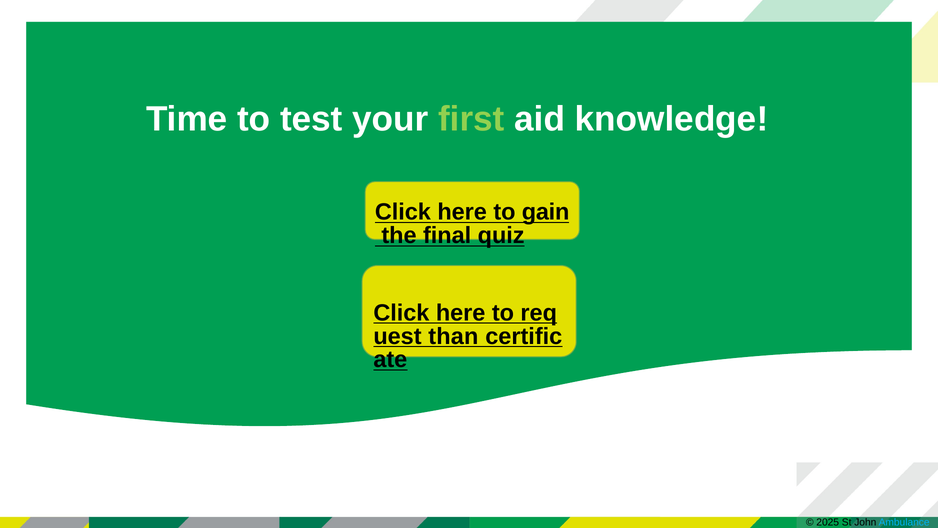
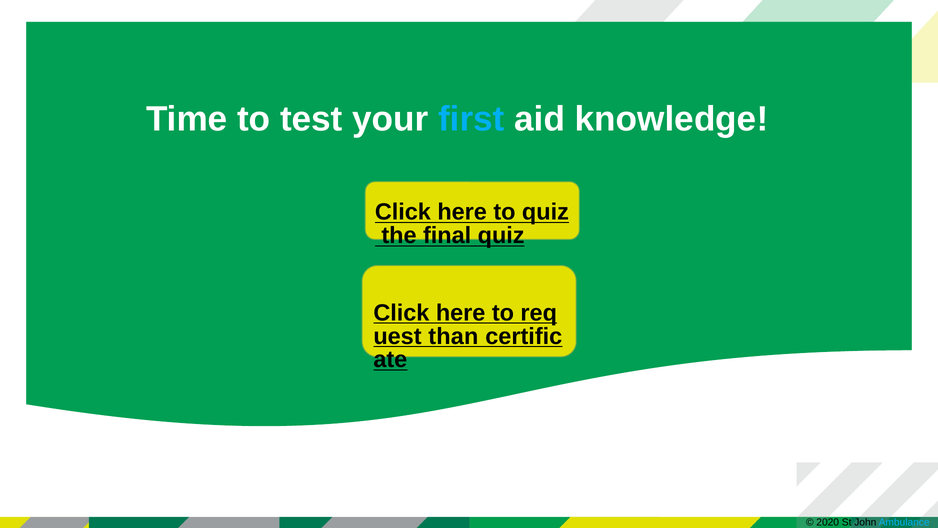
first colour: light green -> light blue (471, 119)
to gain: gain -> quiz (545, 212)
2025: 2025 -> 2020 (828, 522)
